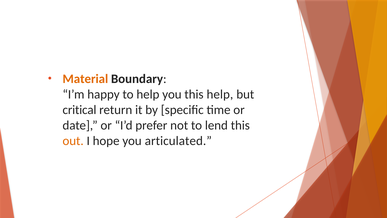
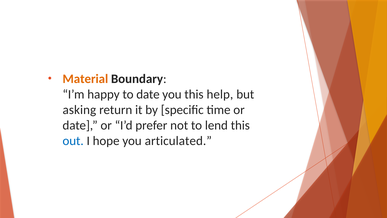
to help: help -> date (148, 94)
critical: critical -> asking (79, 110)
out colour: orange -> blue (73, 141)
